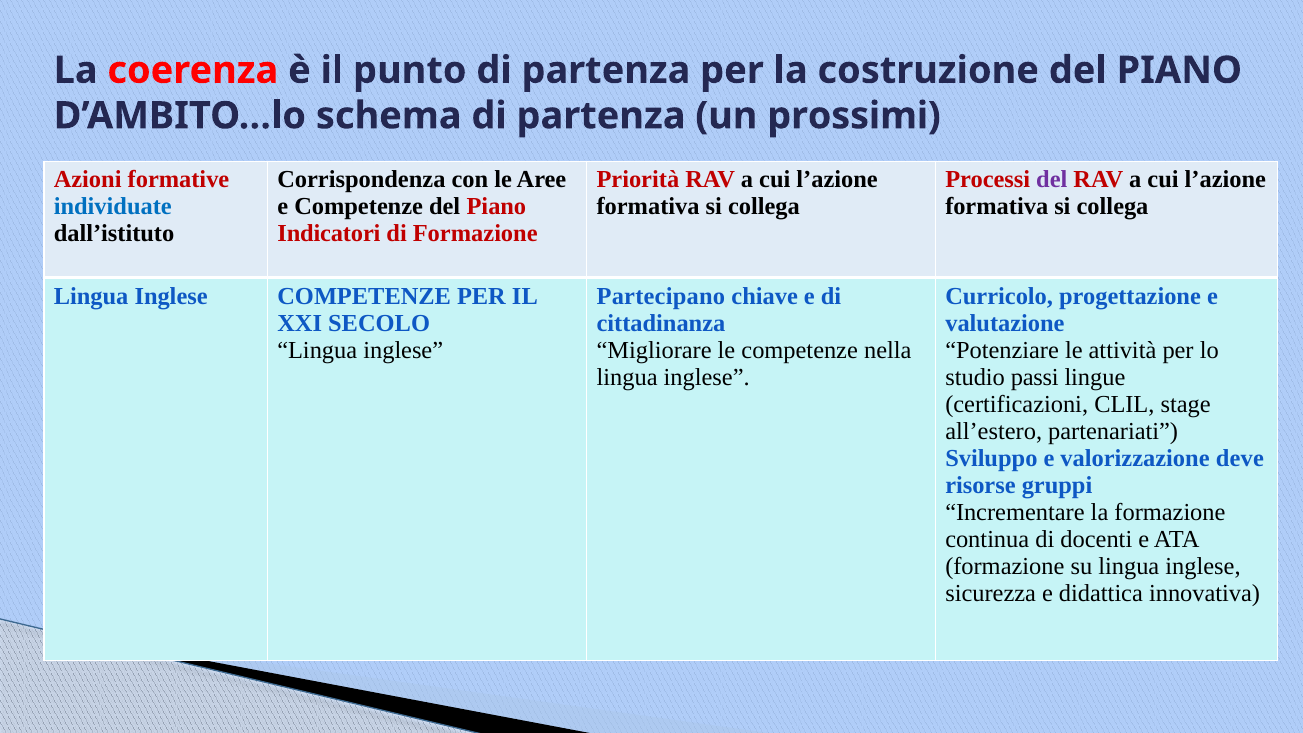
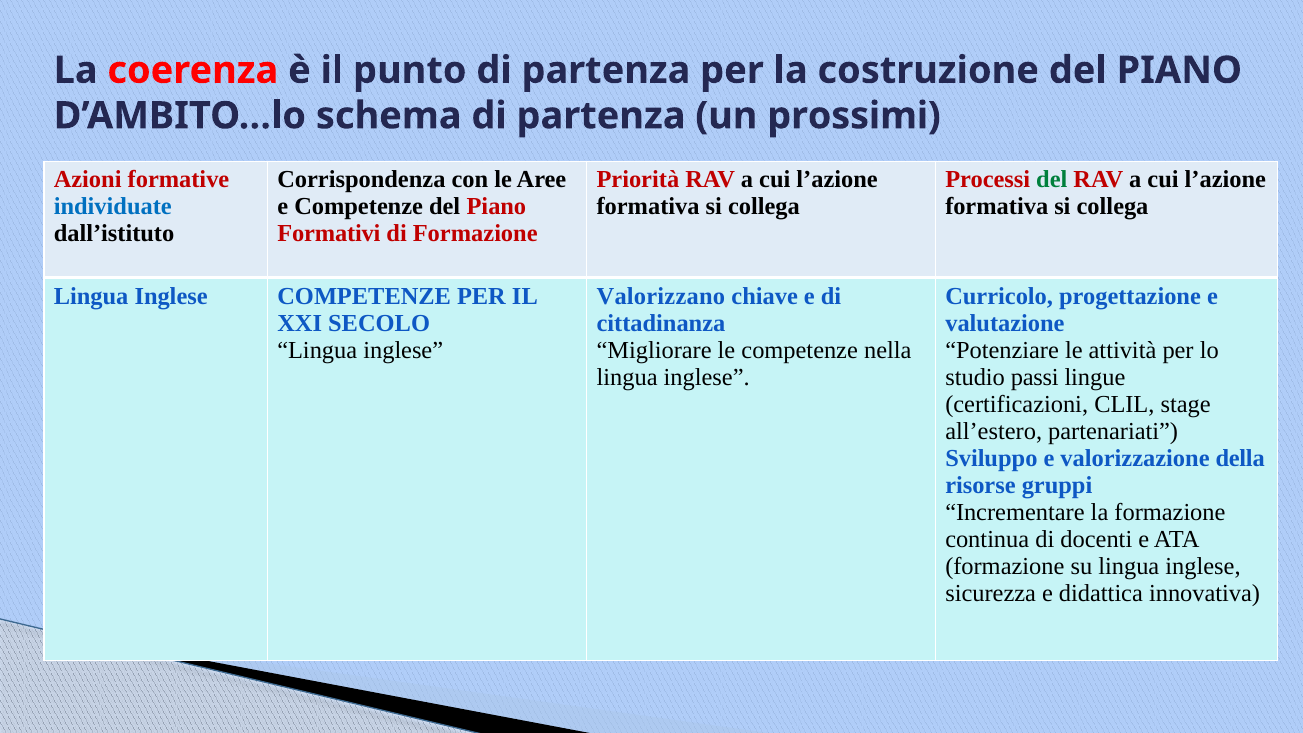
del colour: purple -> green (1052, 180)
Indicatori: Indicatori -> Formativi (329, 234)
Partecipano: Partecipano -> Valorizzano (661, 296)
deve: deve -> della (1240, 458)
